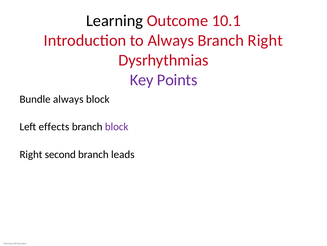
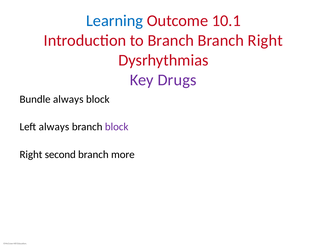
Learning colour: black -> blue (115, 21)
to Always: Always -> Branch (171, 40)
Points: Points -> Drugs (177, 80)
Left effects: effects -> always (54, 126)
leads: leads -> more (123, 154)
